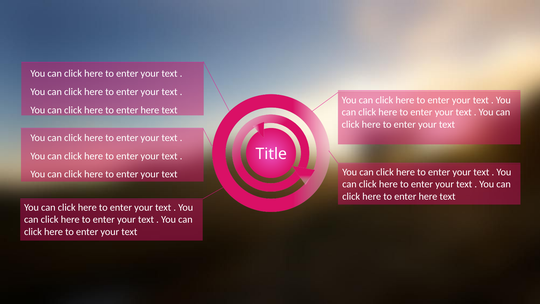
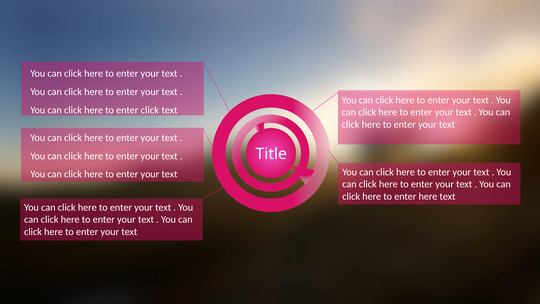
here: here -> click (150, 110)
